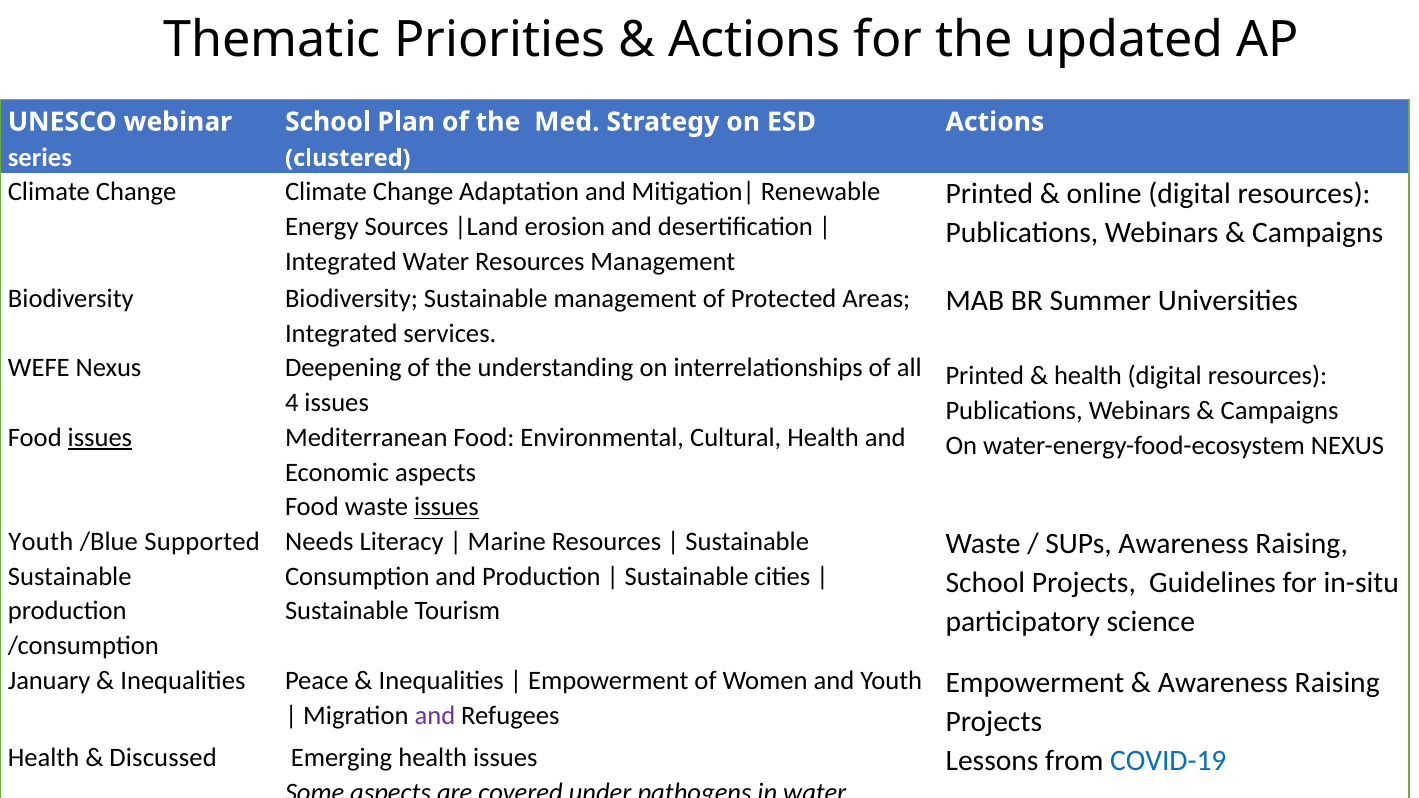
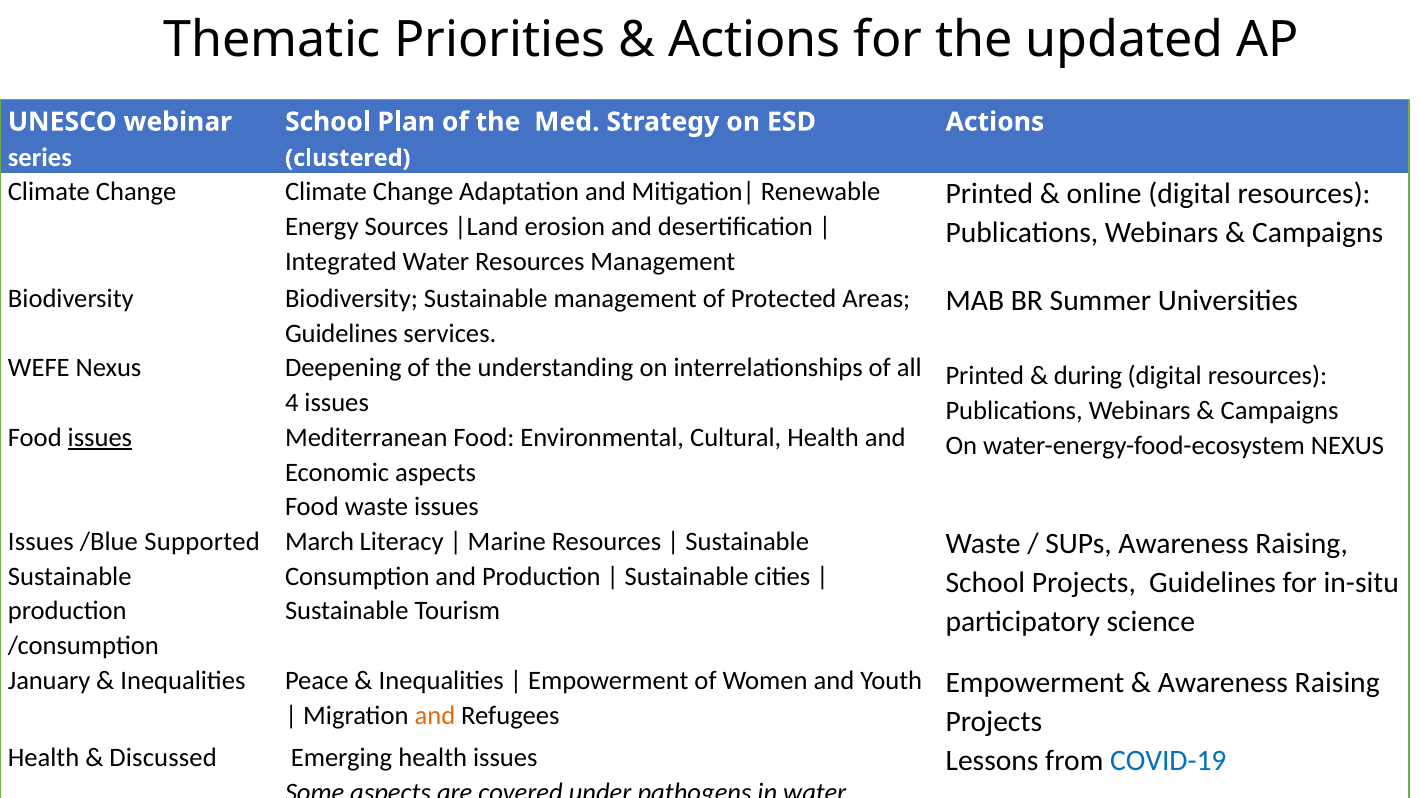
Integrated: Integrated -> Guidelines (341, 333)
health: health -> during (1088, 376)
issues underline: present -> none (446, 507)
Youth: Youth -> Issues (41, 542)
Needs: Needs -> March (320, 542)
and colour: purple -> orange (435, 716)
